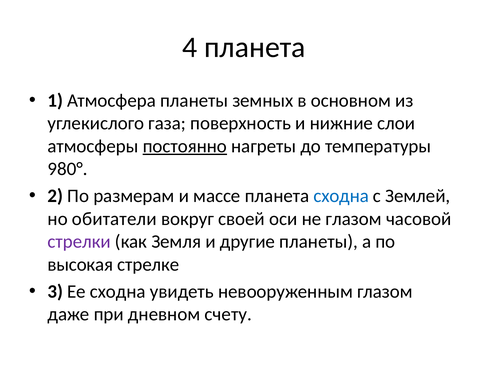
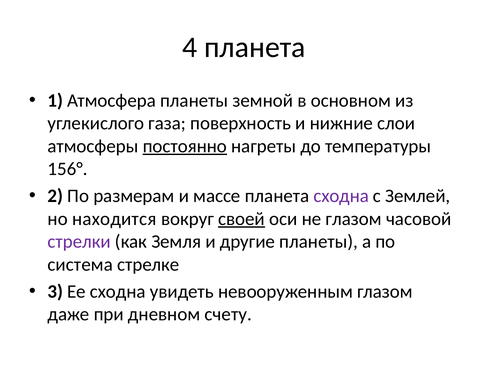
земных: земных -> земной (263, 101)
980°: 980° -> 156° (68, 169)
сходна colour: blue -> purple (341, 196)
обитатели: обитатели -> находится (114, 219)
своей underline: none -> present (242, 219)
высокая: высокая -> система (80, 264)
